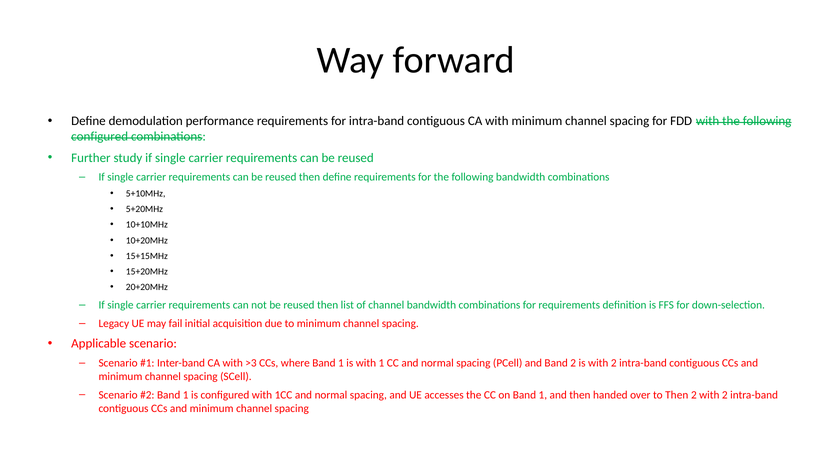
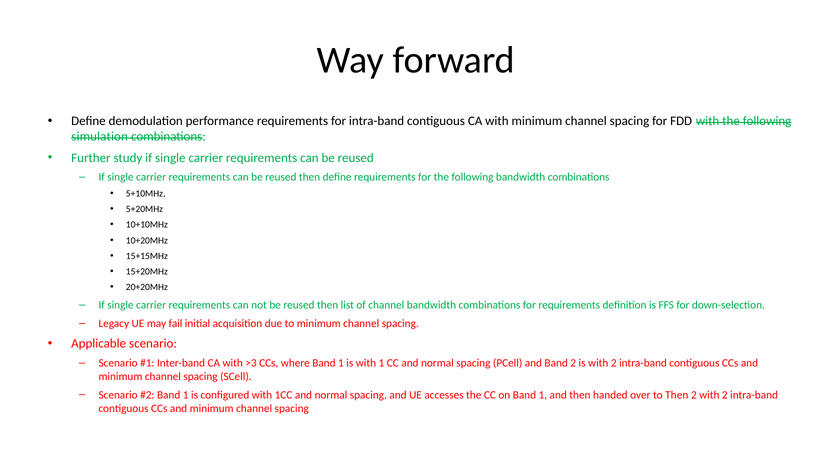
configured: configured -> simulation (100, 137)
